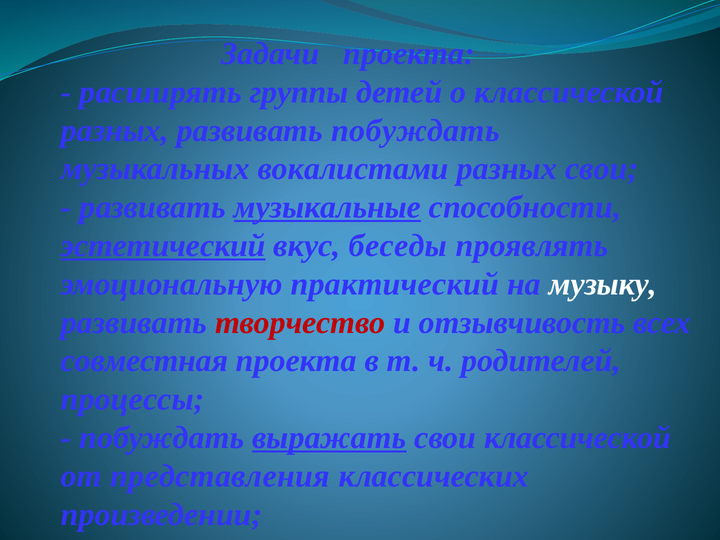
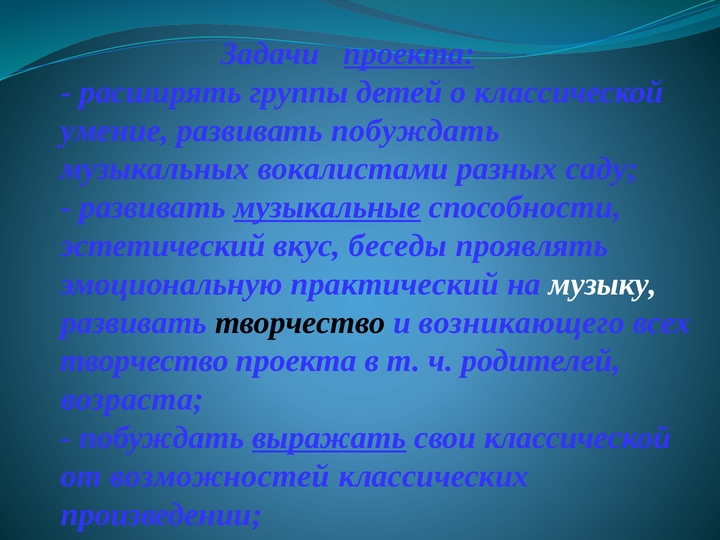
проекта underline: none -> present (409, 54)
разных: разных -> умение (115, 130)
разных свои: свои -> саду (602, 169)
эстетический underline: present -> none (163, 246)
творчество colour: red -> black (300, 323)
отзывчивость: отзывчивость -> возникающего (522, 323)
совместная: совместная -> творчество (145, 361)
процессы: процессы -> возраста (133, 399)
представления: представления -> возможностей (220, 476)
